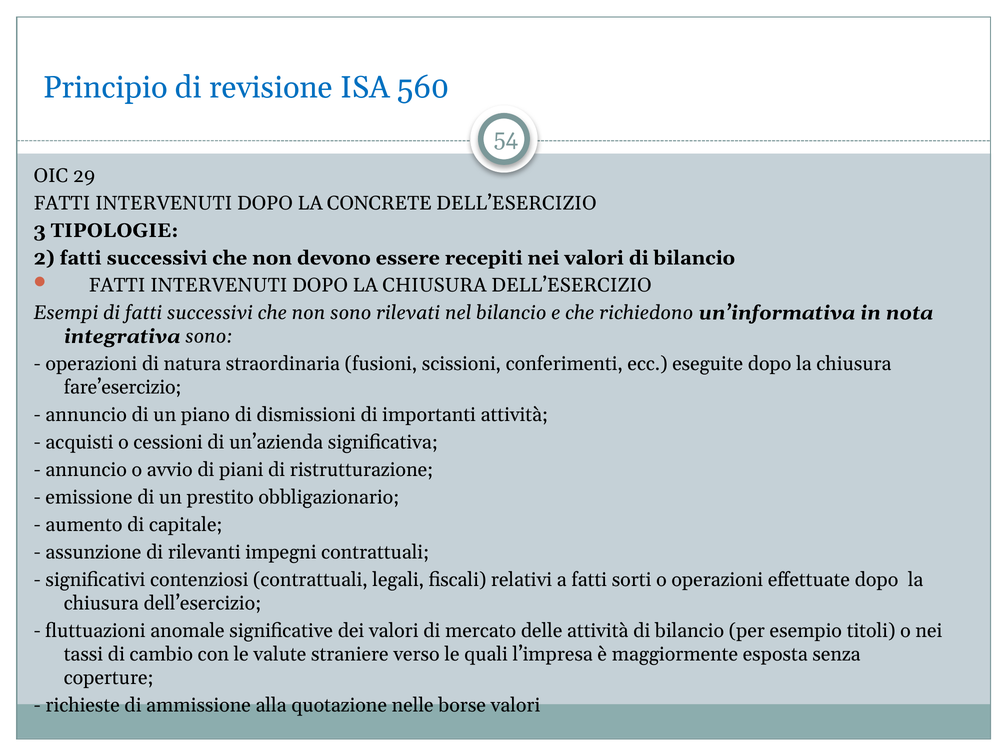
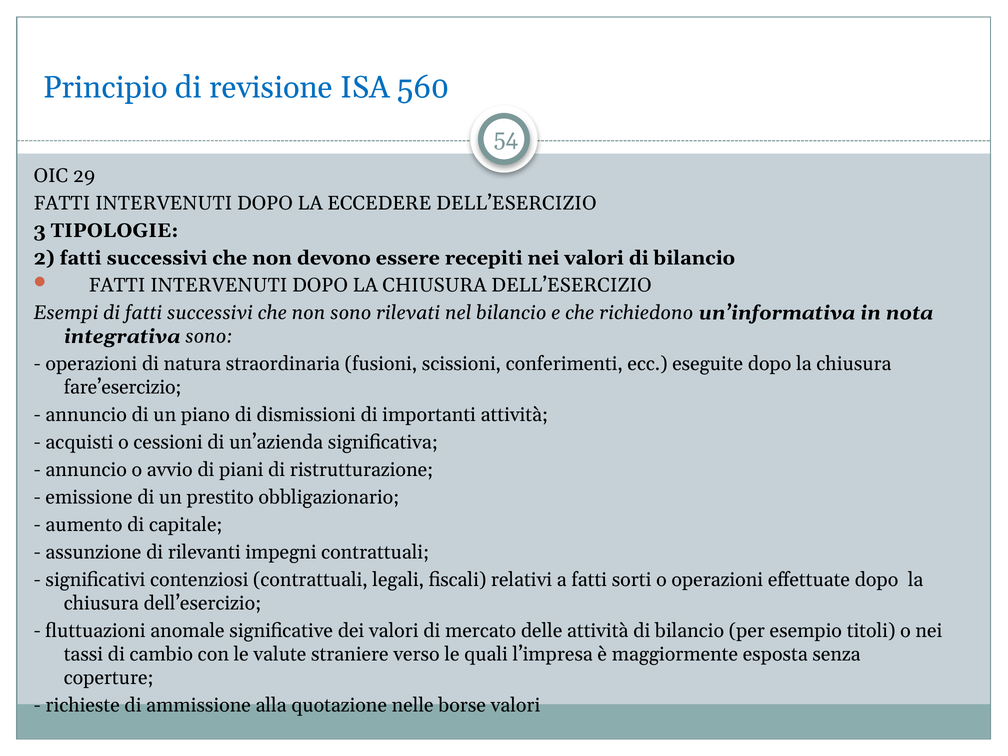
CONCRETE: CONCRETE -> ECCEDERE (379, 203)
